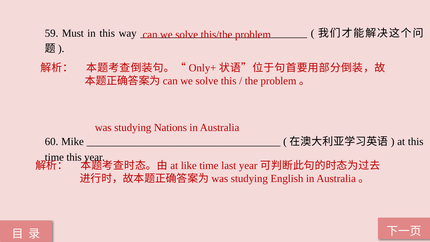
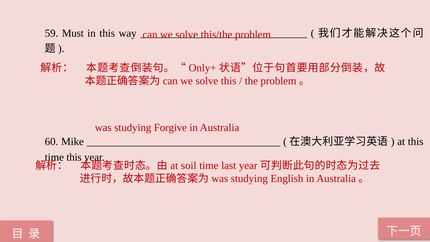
Nations: Nations -> Forgive (170, 128)
like: like -> soil (189, 165)
